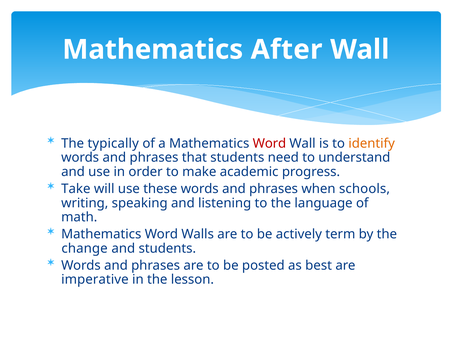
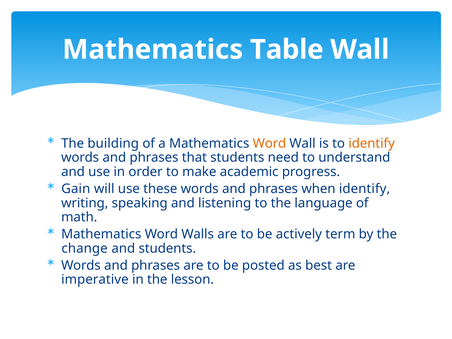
After: After -> Table (287, 50)
typically: typically -> building (113, 143)
Word colour: red -> orange (269, 143)
Take: Take -> Gain (76, 189)
when schools: schools -> identify (365, 189)
